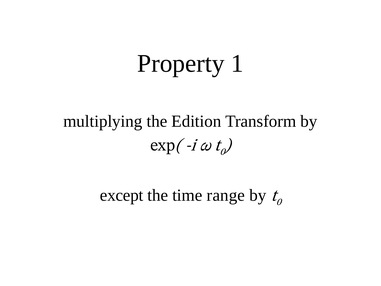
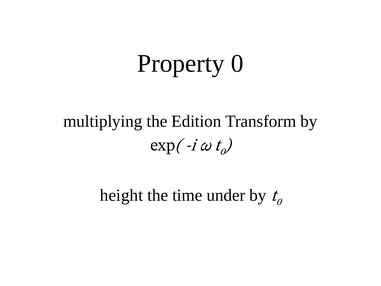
1: 1 -> 0 (237, 63)
except: except -> height (121, 195)
range: range -> under (226, 195)
